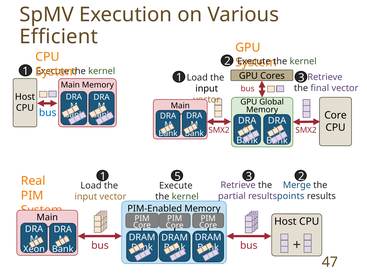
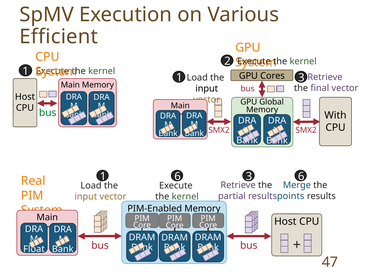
bus colour: blue -> green (48, 113)
Core: Core -> With (335, 115)
1 5: 5 -> 6 (178, 176)
3 2: 2 -> 6 (301, 176)
Xeon: Xeon -> Float (34, 249)
